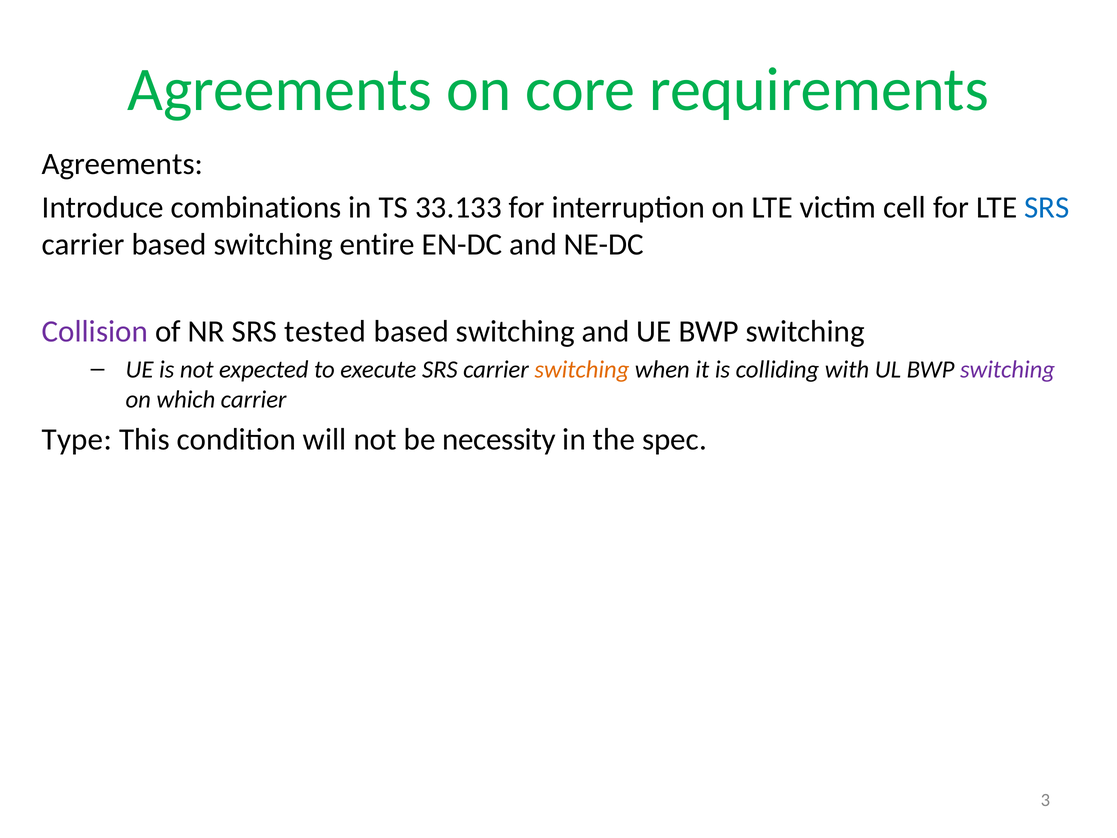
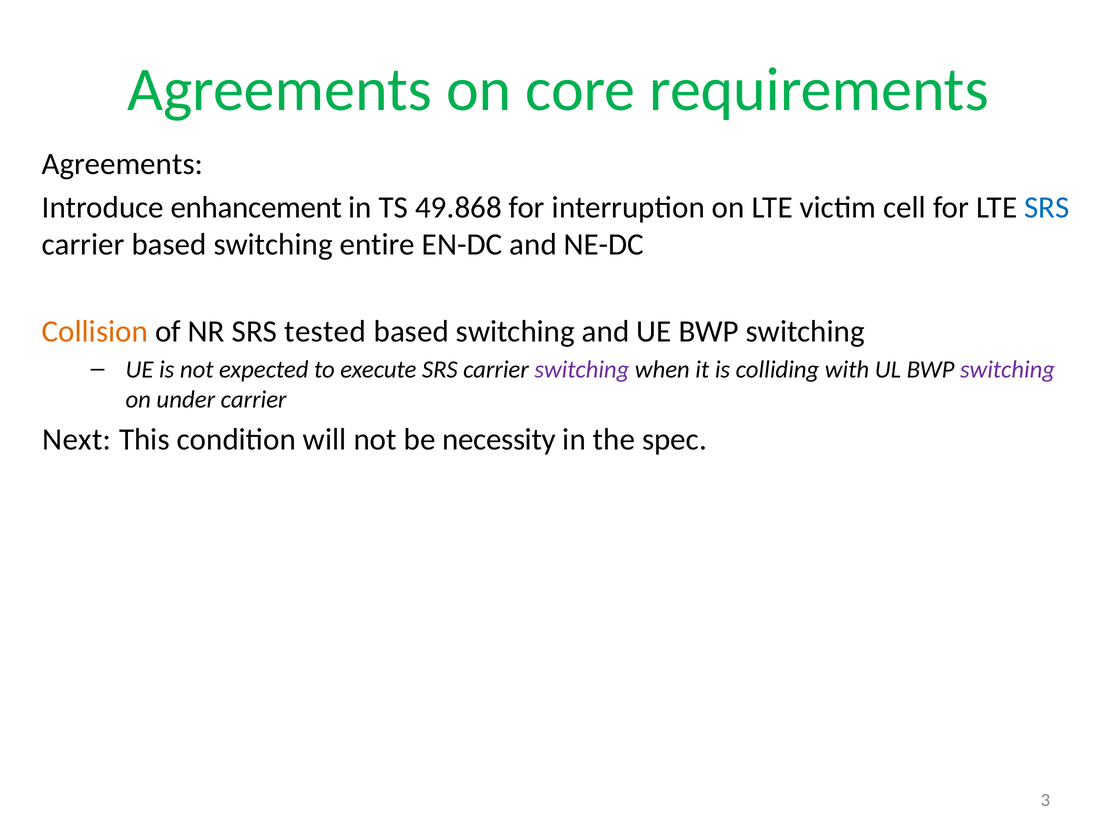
combinations: combinations -> enhancement (256, 207)
33.133: 33.133 -> 49.868 (458, 207)
Collision colour: purple -> orange (95, 331)
switching colour: orange -> purple (582, 369)
which: which -> under (186, 399)
Type: Type -> Next (77, 439)
